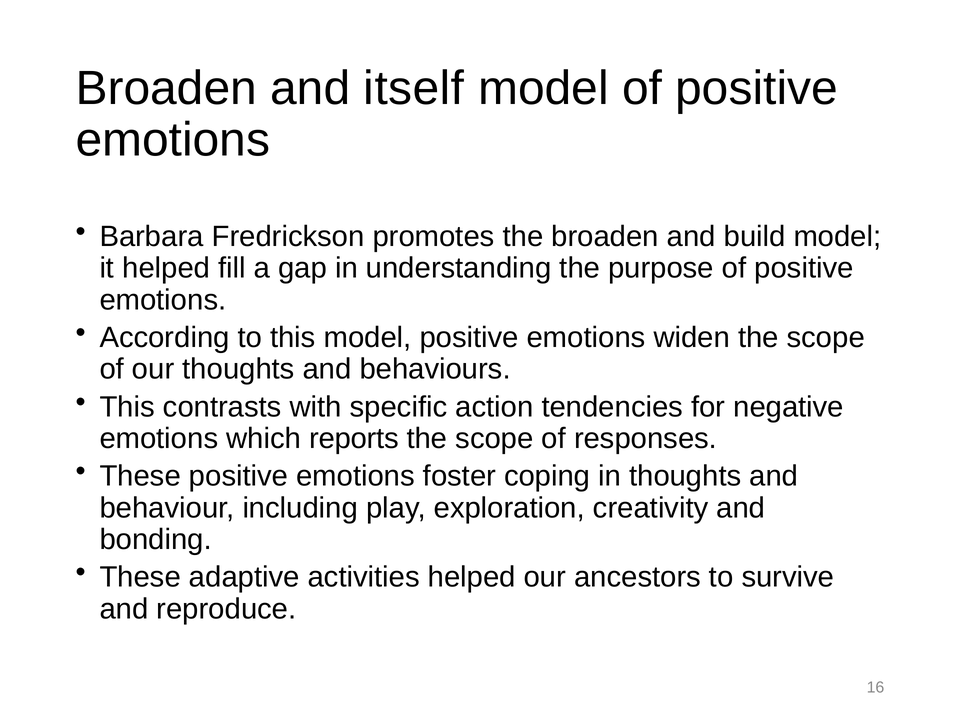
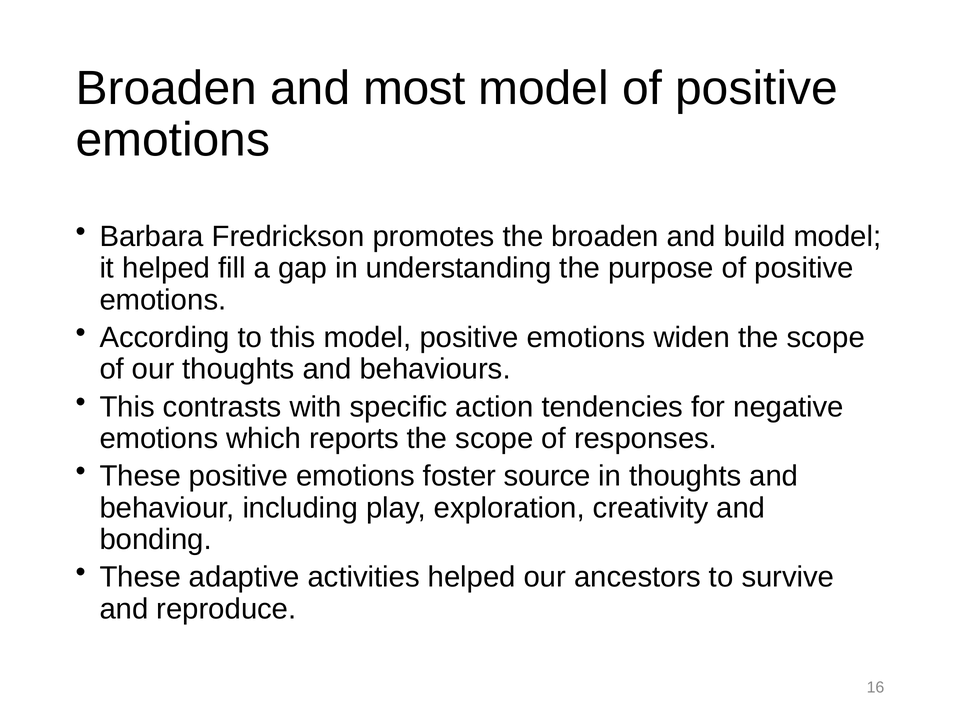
itself: itself -> most (414, 88)
coping: coping -> source (547, 476)
